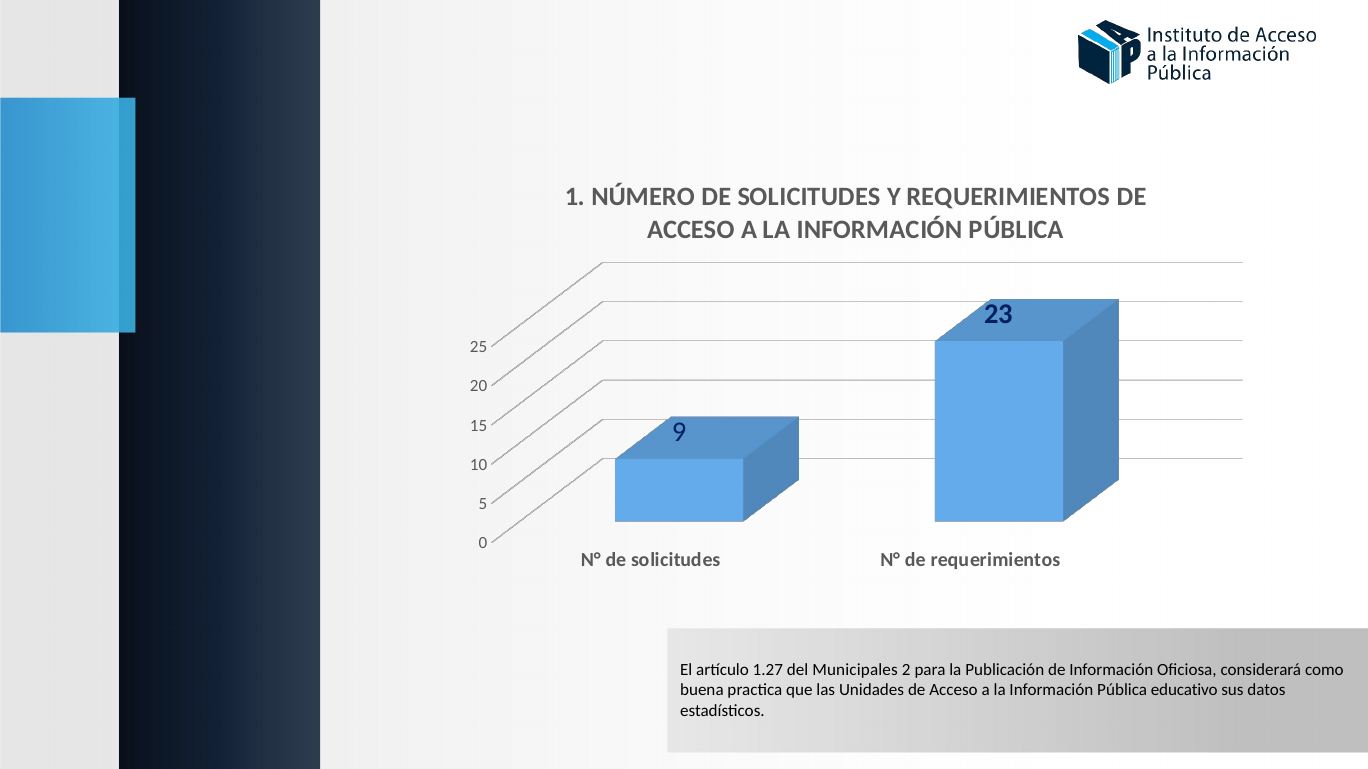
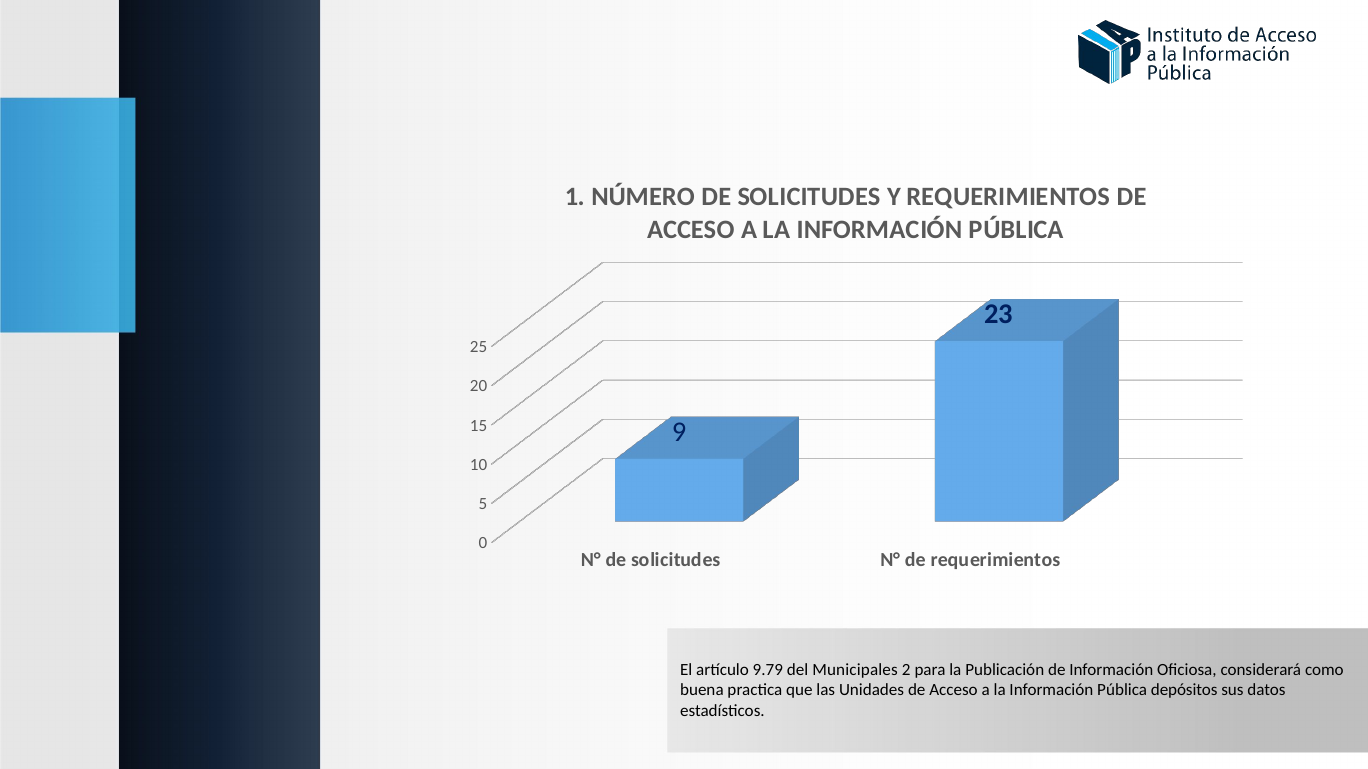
1.27: 1.27 -> 9.79 (768, 670)
educativo: educativo -> depósitos (1184, 690)
